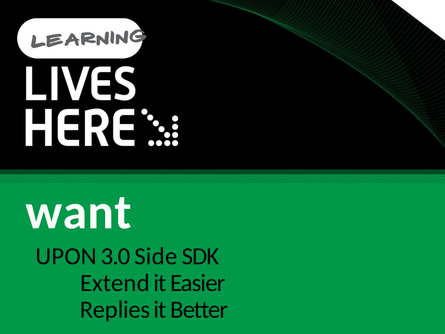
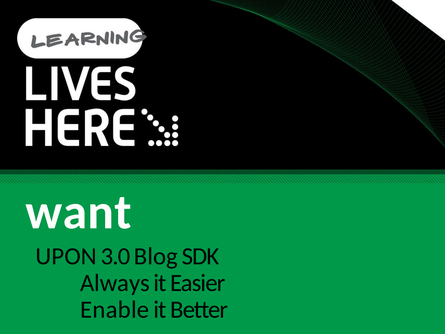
Side: Side -> Blog (156, 256)
Extend: Extend -> Always (115, 283)
Replies: Replies -> Enable (115, 310)
